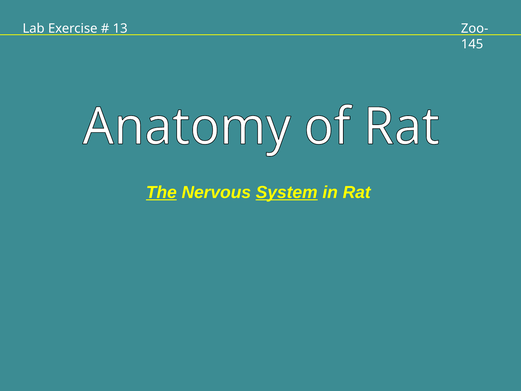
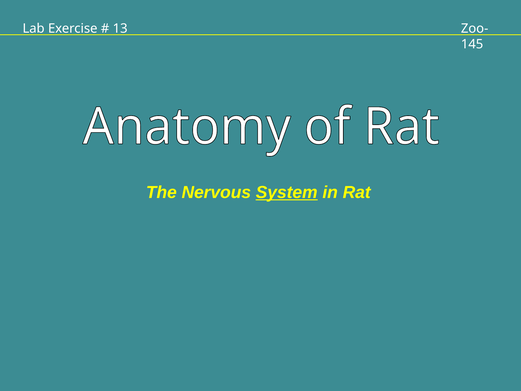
The underline: present -> none (161, 192)
